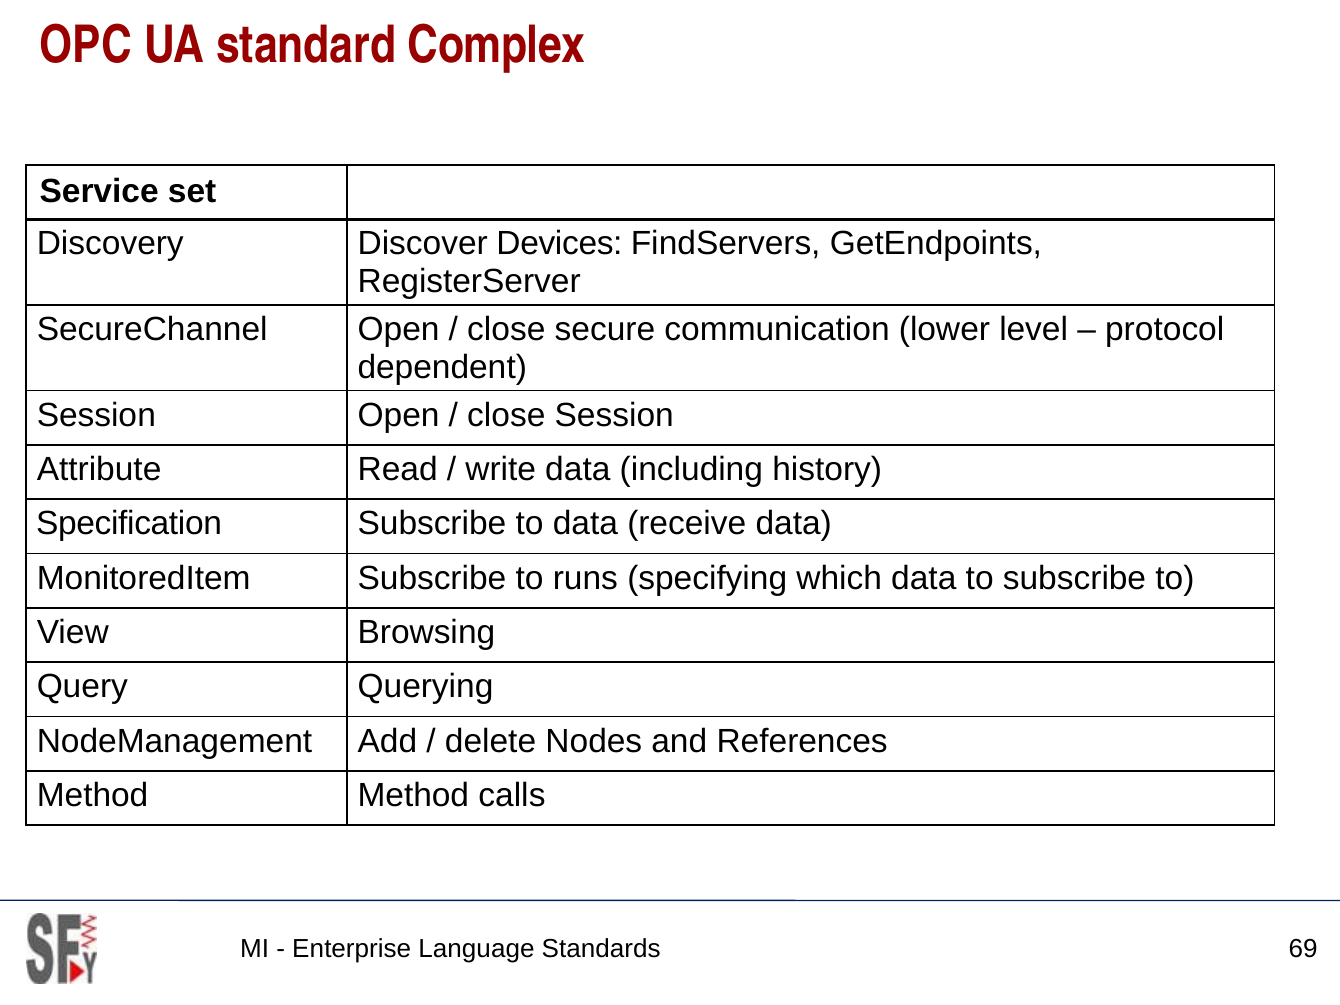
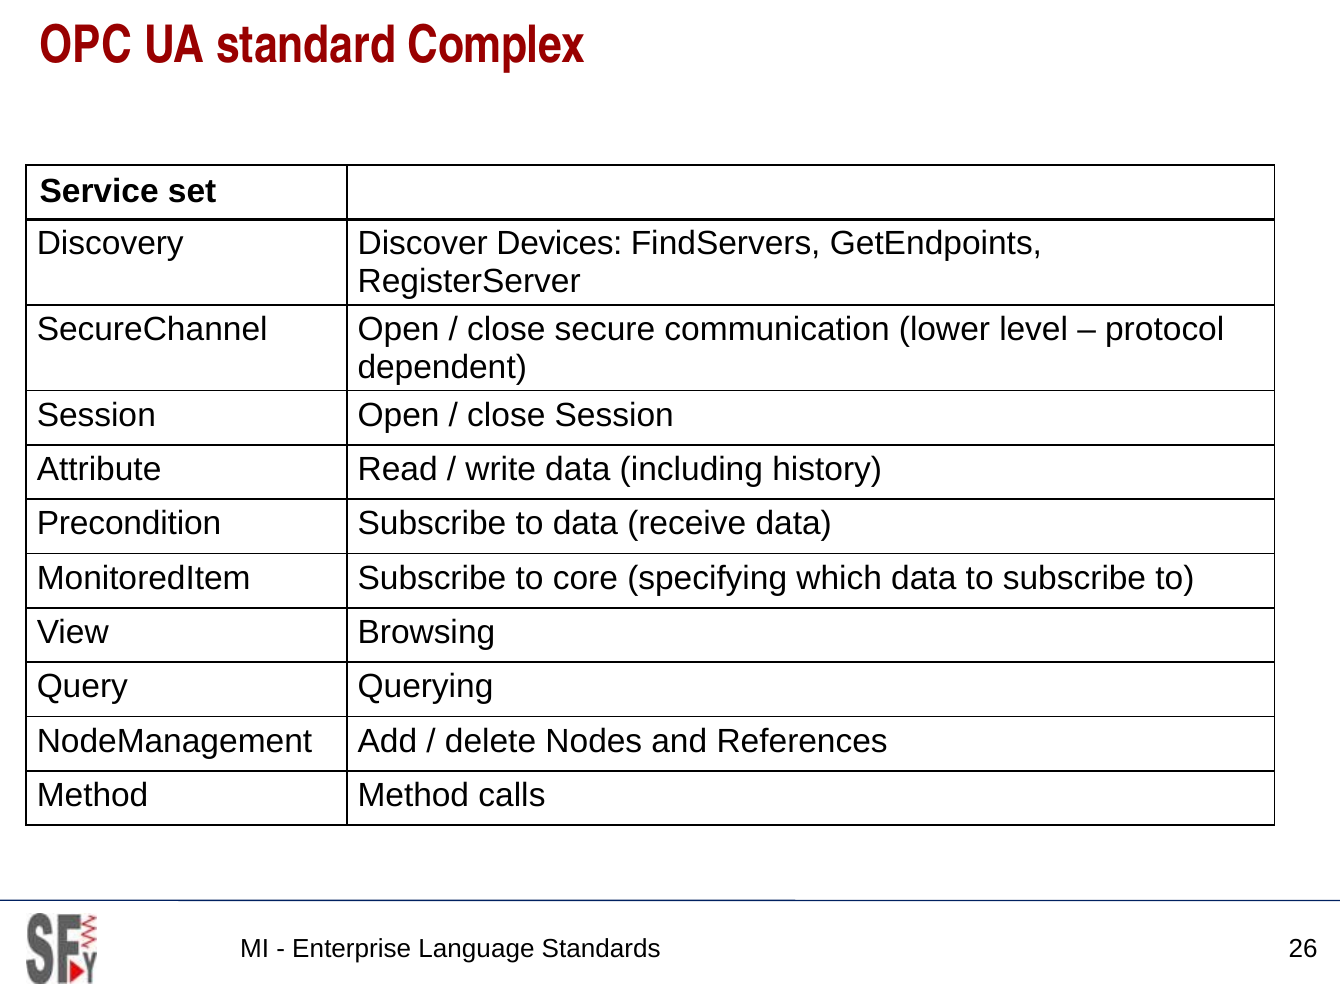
Specification: Specification -> Precondition (129, 524)
runs: runs -> core (585, 578)
69: 69 -> 26 (1303, 949)
